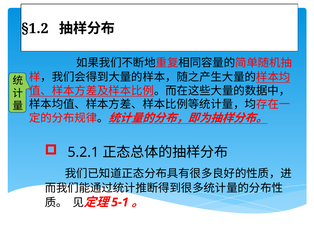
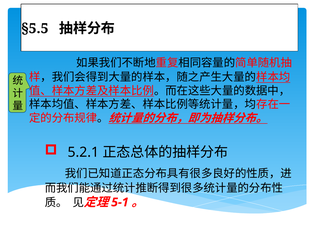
§1.2: §1.2 -> §5.5 (35, 28)
